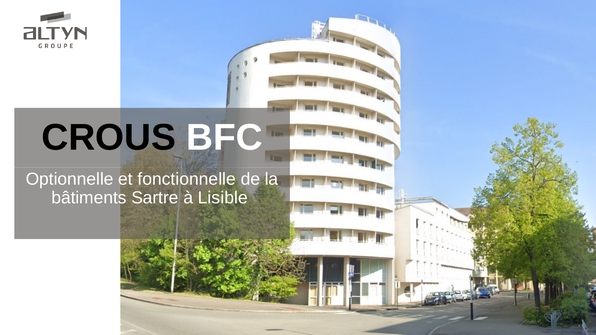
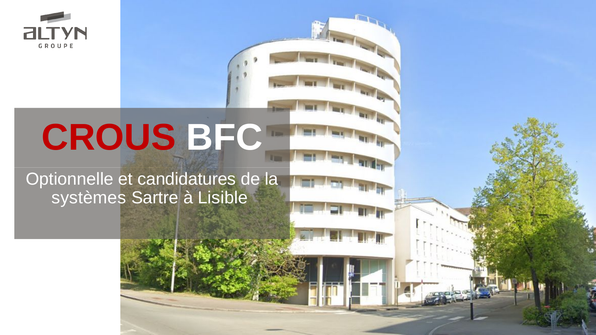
CROUS colour: black -> red (109, 138)
fonctionnelle: fonctionnelle -> candidatures (187, 179)
bâtiments: bâtiments -> systèmes (89, 198)
